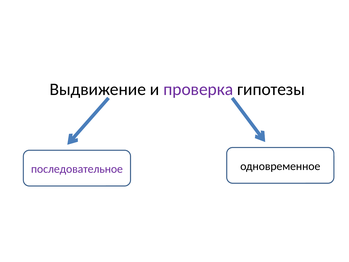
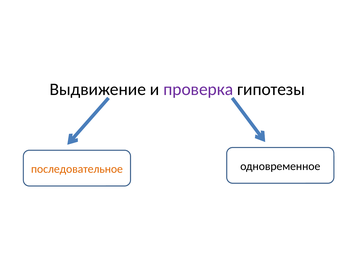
последовательное colour: purple -> orange (77, 169)
